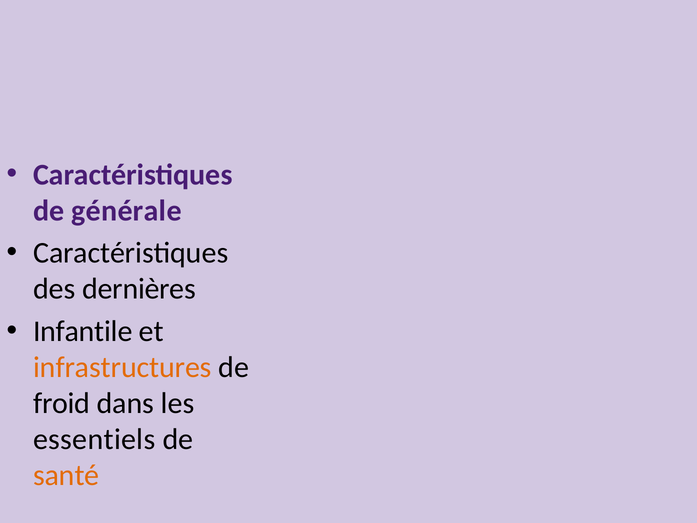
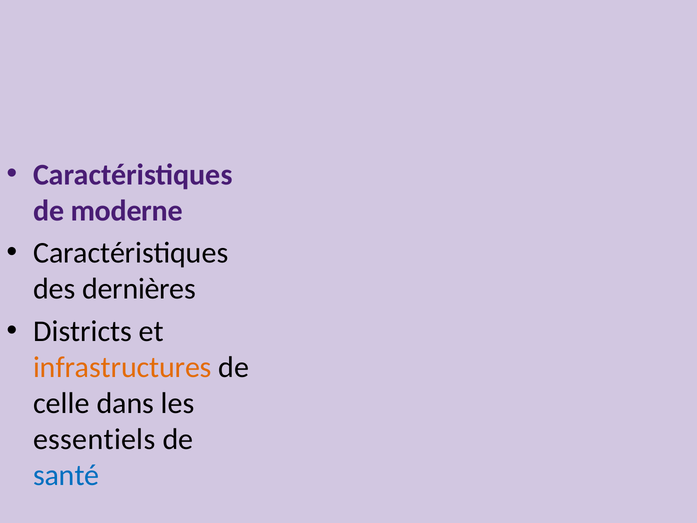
générale: générale -> moderne (127, 211)
Infantile: Infantile -> Districts (83, 331)
froid: froid -> celle (61, 403)
santé colour: orange -> blue (66, 475)
